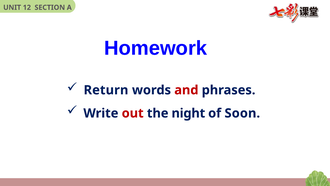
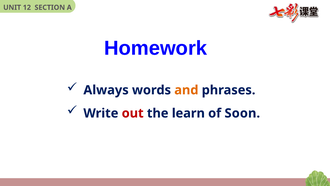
Return: Return -> Always (106, 90)
and colour: red -> orange (186, 90)
night: night -> learn (188, 113)
